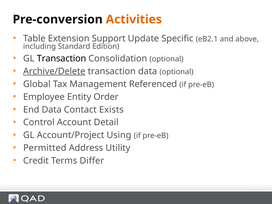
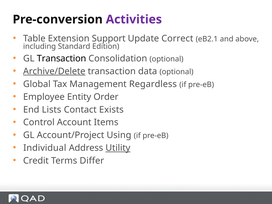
Activities colour: orange -> purple (134, 19)
Specific: Specific -> Correct (177, 38)
Referenced: Referenced -> Regardless (153, 84)
End Data: Data -> Lists (52, 110)
Detail: Detail -> Items (106, 122)
Permitted: Permitted -> Individual (45, 148)
Utility underline: none -> present (118, 148)
